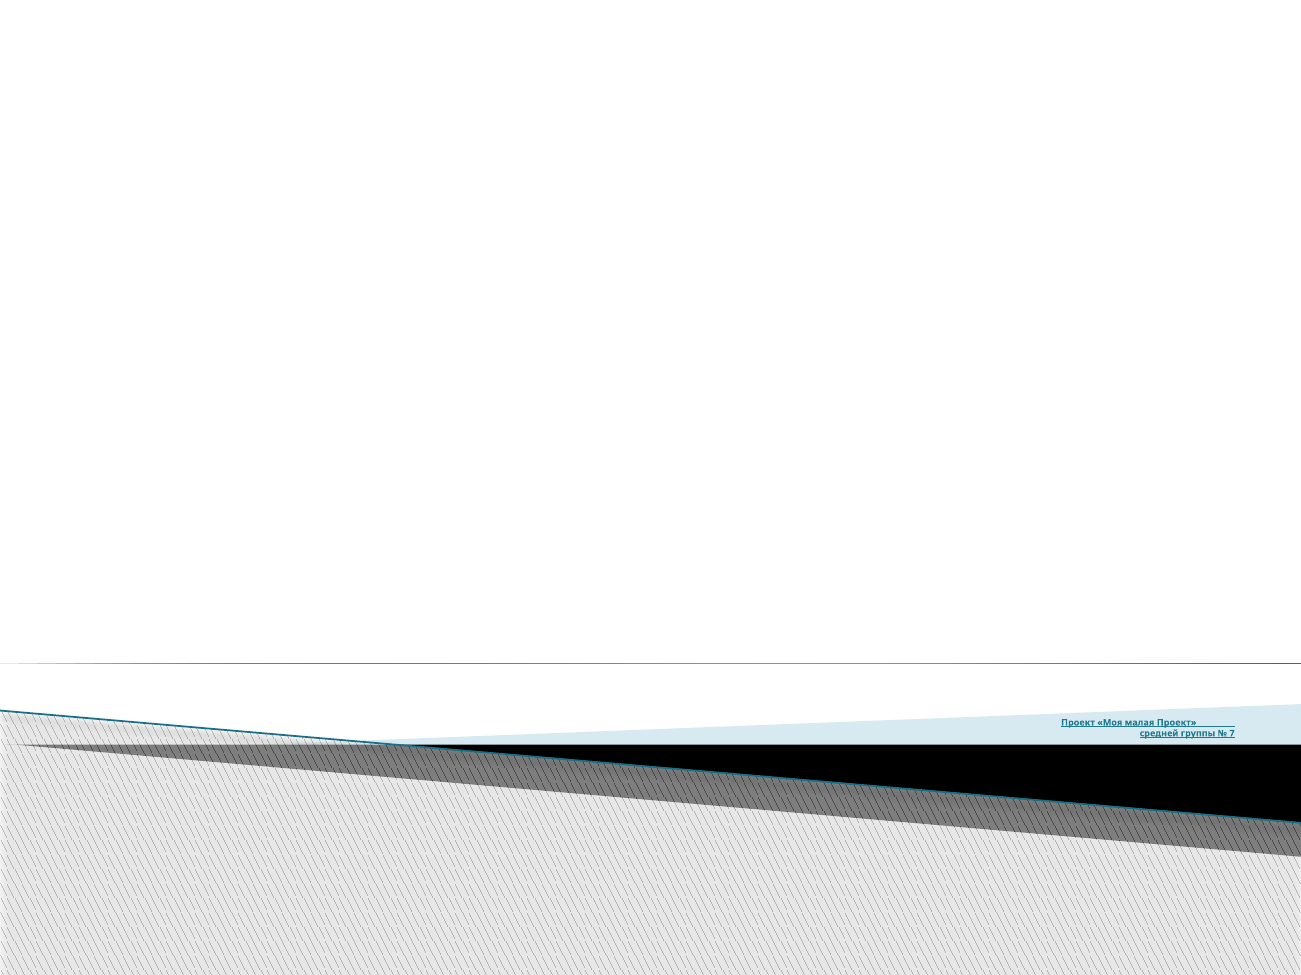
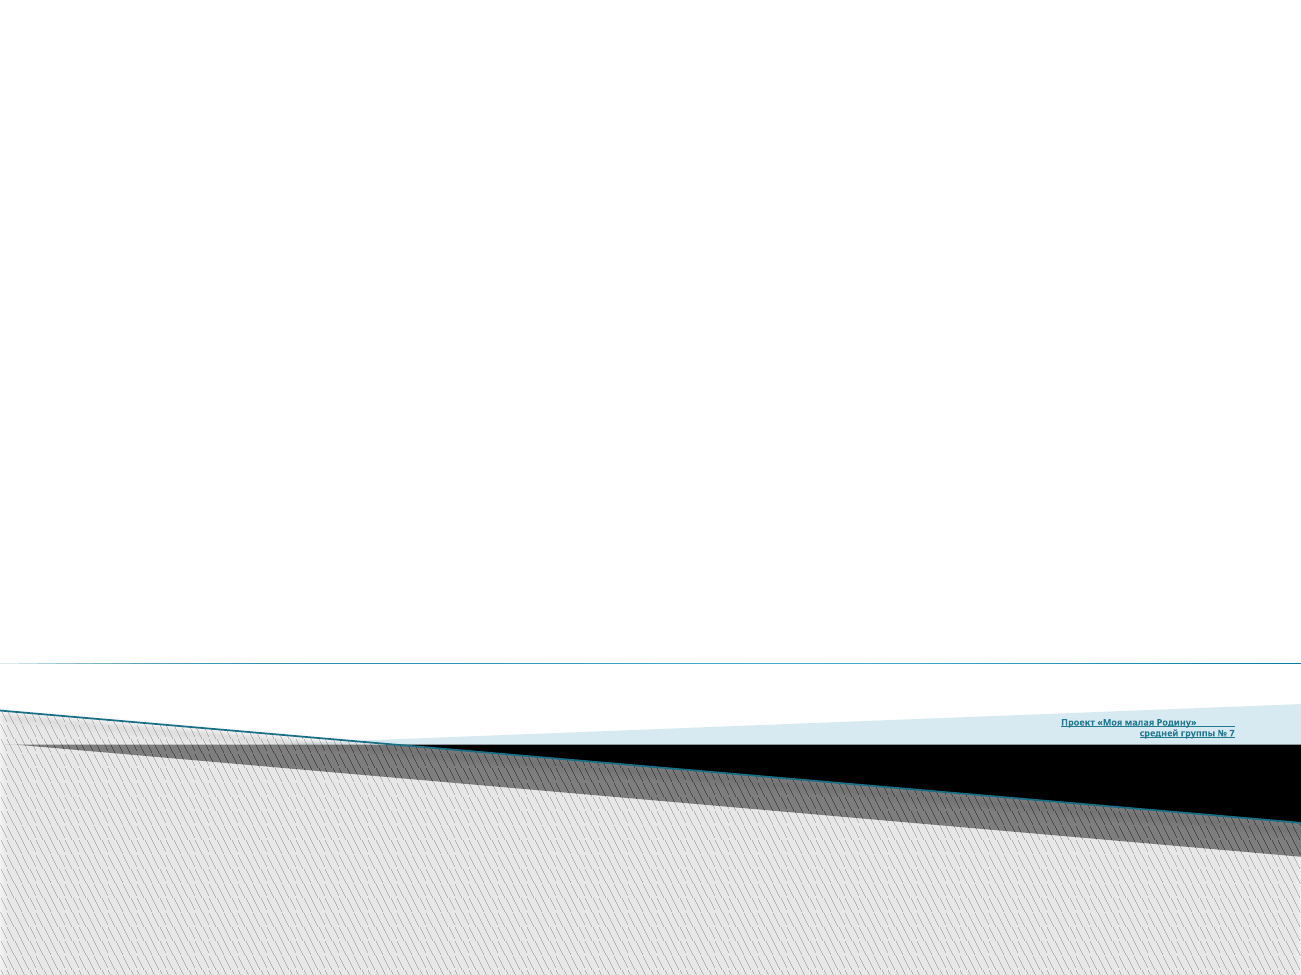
малая Проект: Проект -> Родину (1177, 723)
